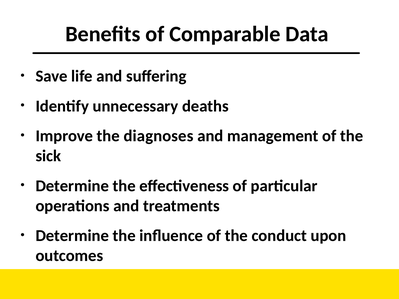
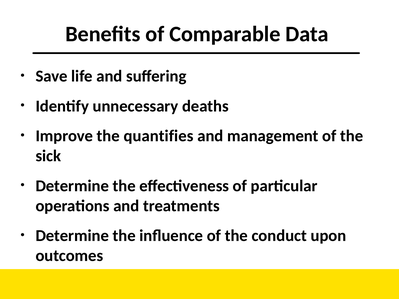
diagnoses: diagnoses -> quantifies (159, 136)
